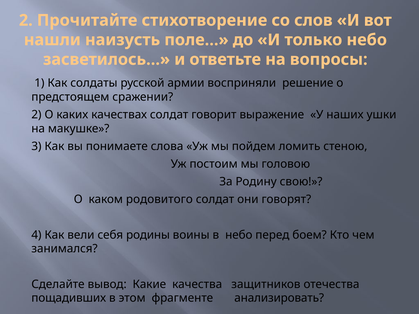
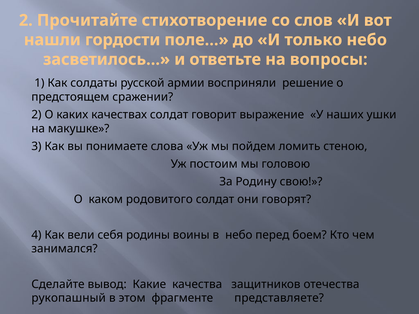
наизусть: наизусть -> гордости (123, 40)
пощадивших: пощадивших -> рукопашный (69, 298)
анализировать: анализировать -> представляете (279, 298)
